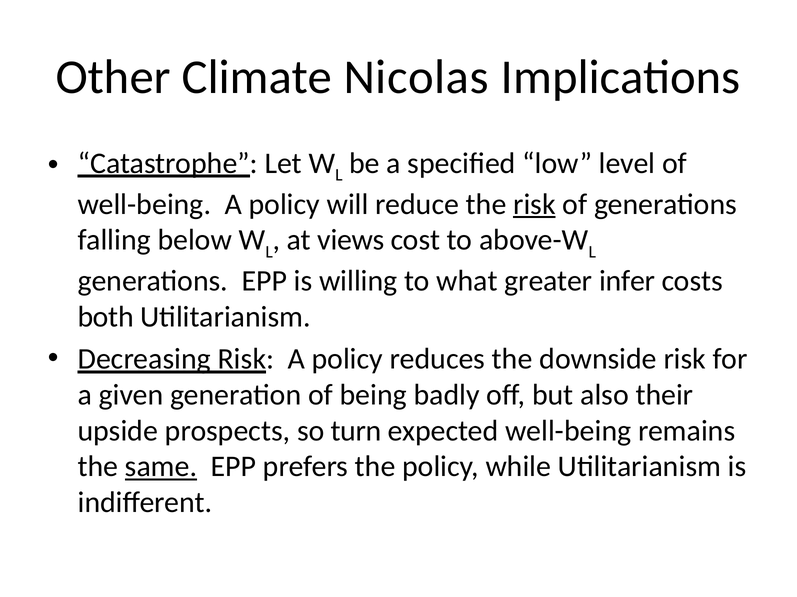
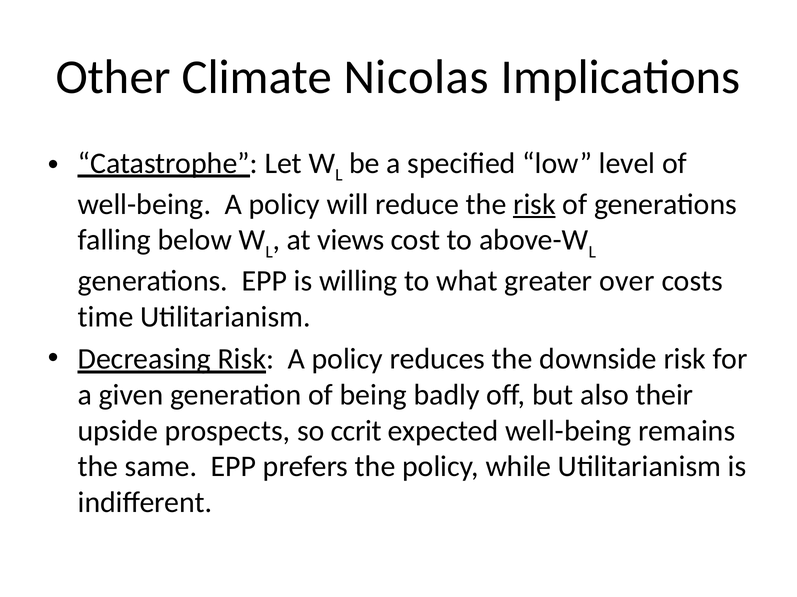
infer: infer -> over (627, 281)
both: both -> time (106, 317)
turn: turn -> ccrit (356, 431)
same underline: present -> none (161, 467)
